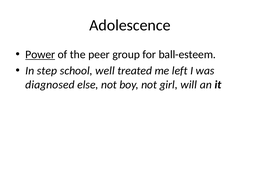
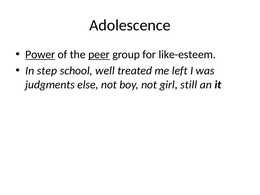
peer underline: none -> present (99, 55)
ball-esteem: ball-esteem -> like-esteem (187, 55)
diagnosed: diagnosed -> judgments (50, 85)
will: will -> still (189, 85)
